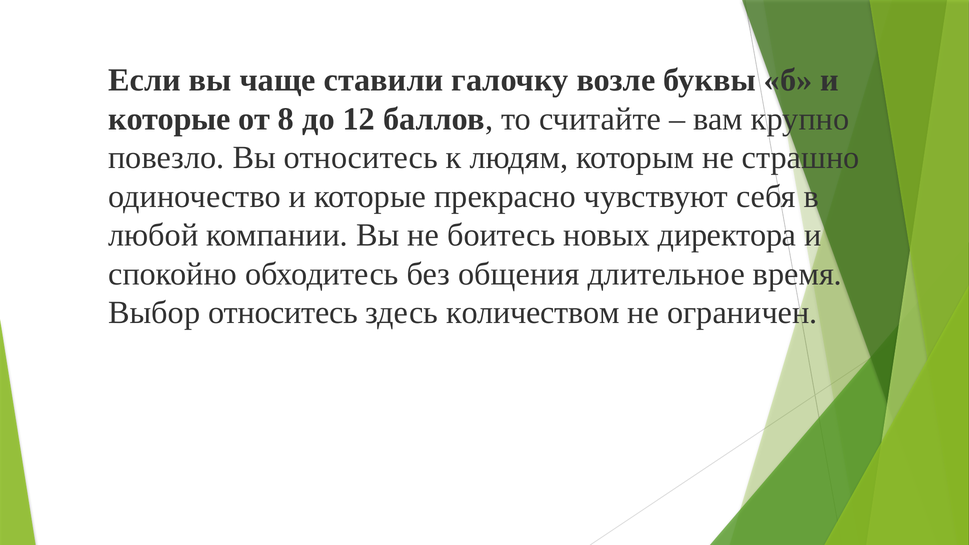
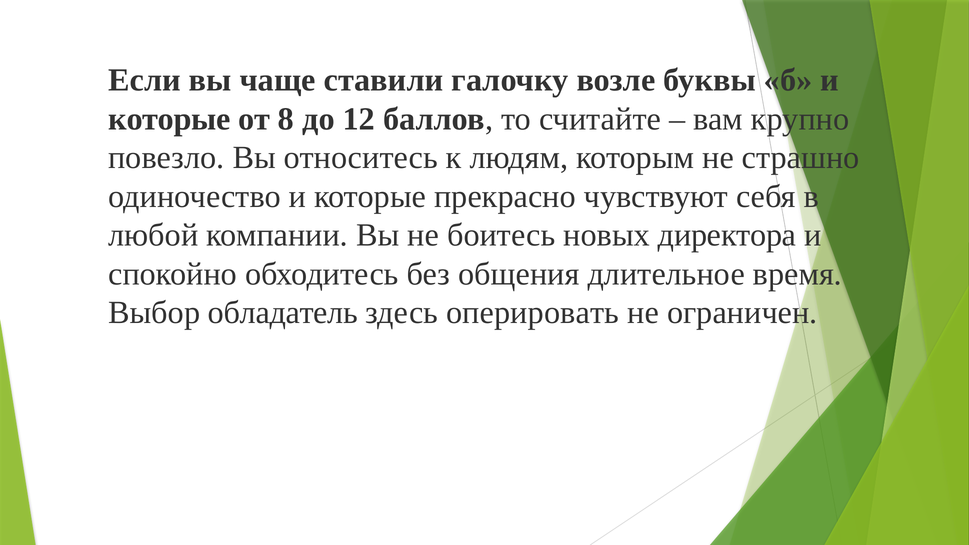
Выбор относитесь: относитесь -> обладатель (283, 313)
количеством: количеством -> оперировать (533, 313)
